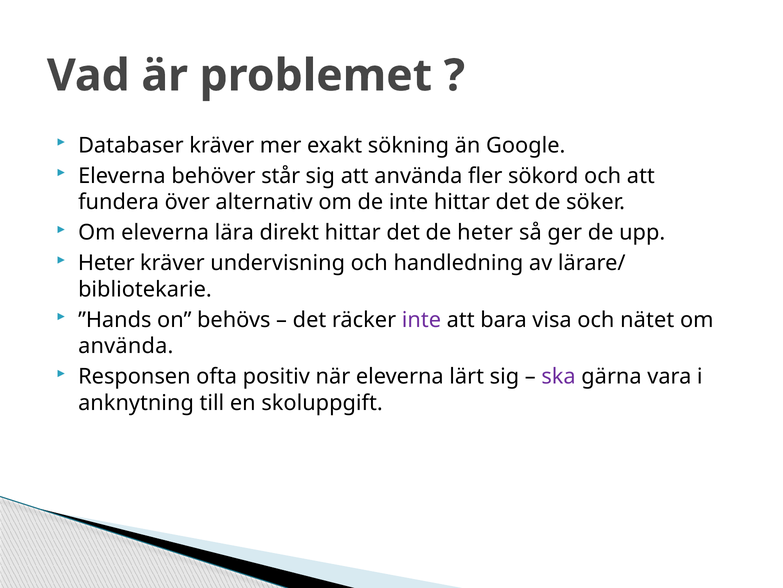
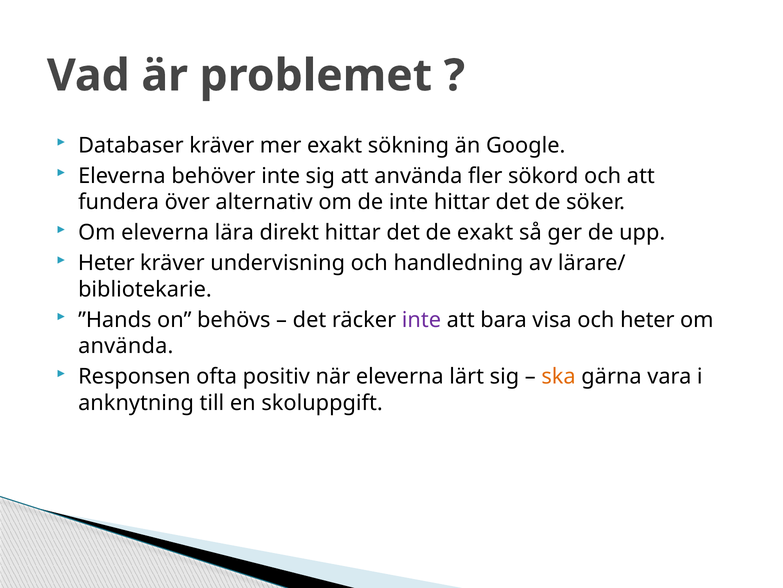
behöver står: står -> inte (281, 176)
de heter: heter -> exakt (485, 232)
och nätet: nätet -> heter (647, 320)
ska colour: purple -> orange (559, 376)
